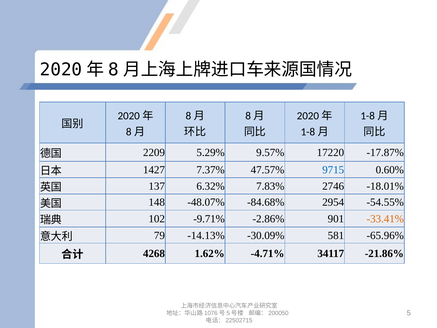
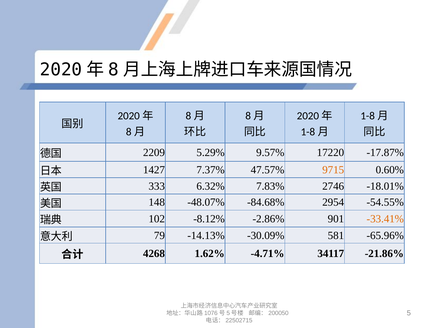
9715 colour: blue -> orange (333, 170)
137: 137 -> 333 (157, 186)
-9.71%: -9.71% -> -8.12% (209, 219)
